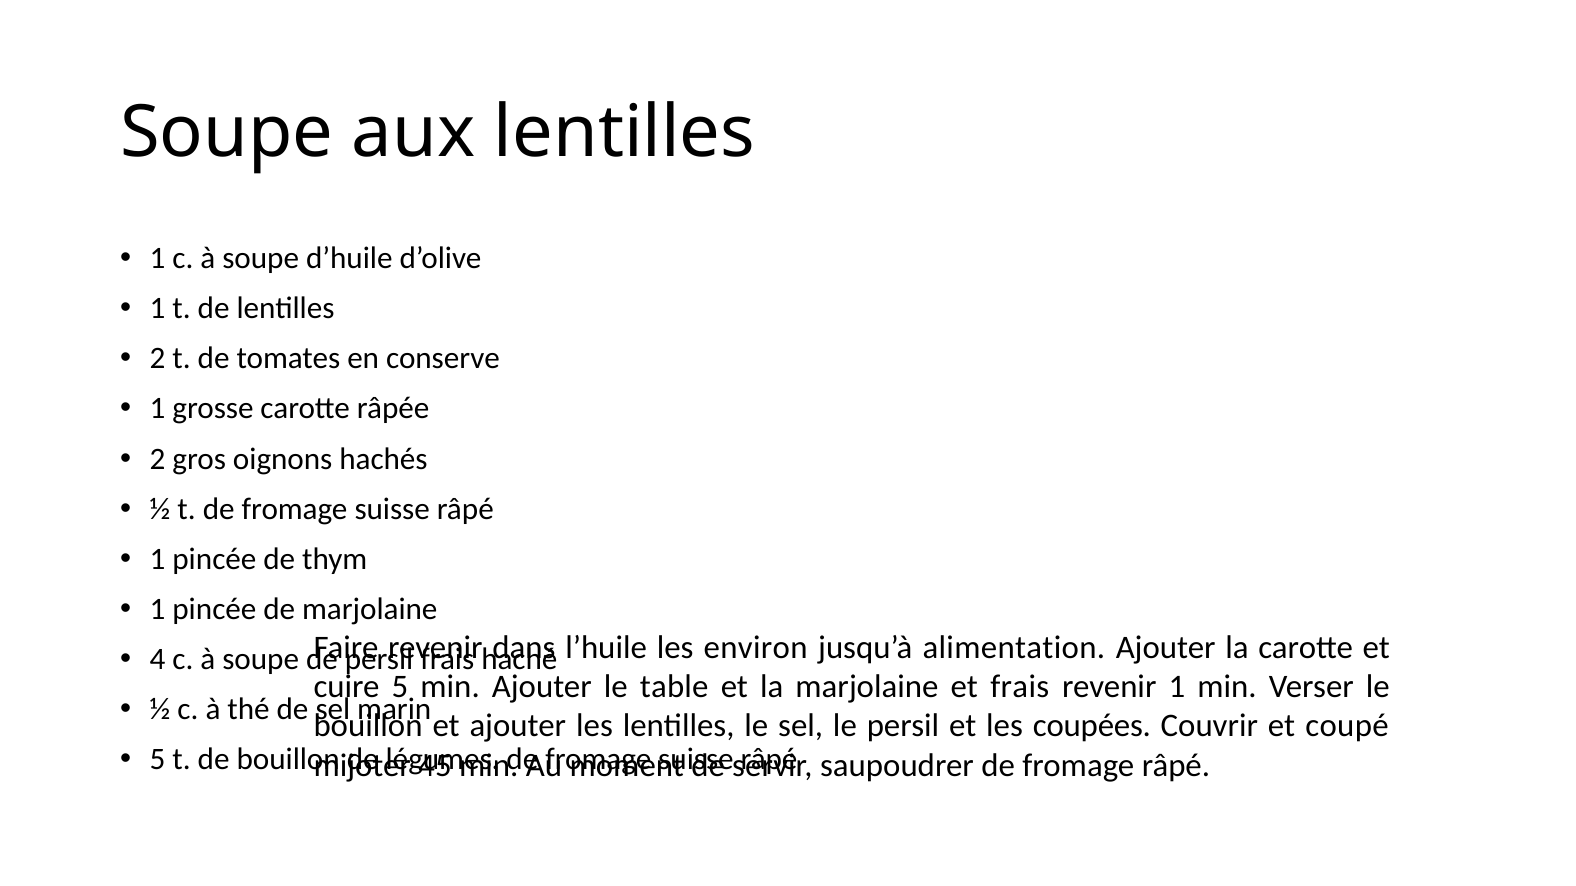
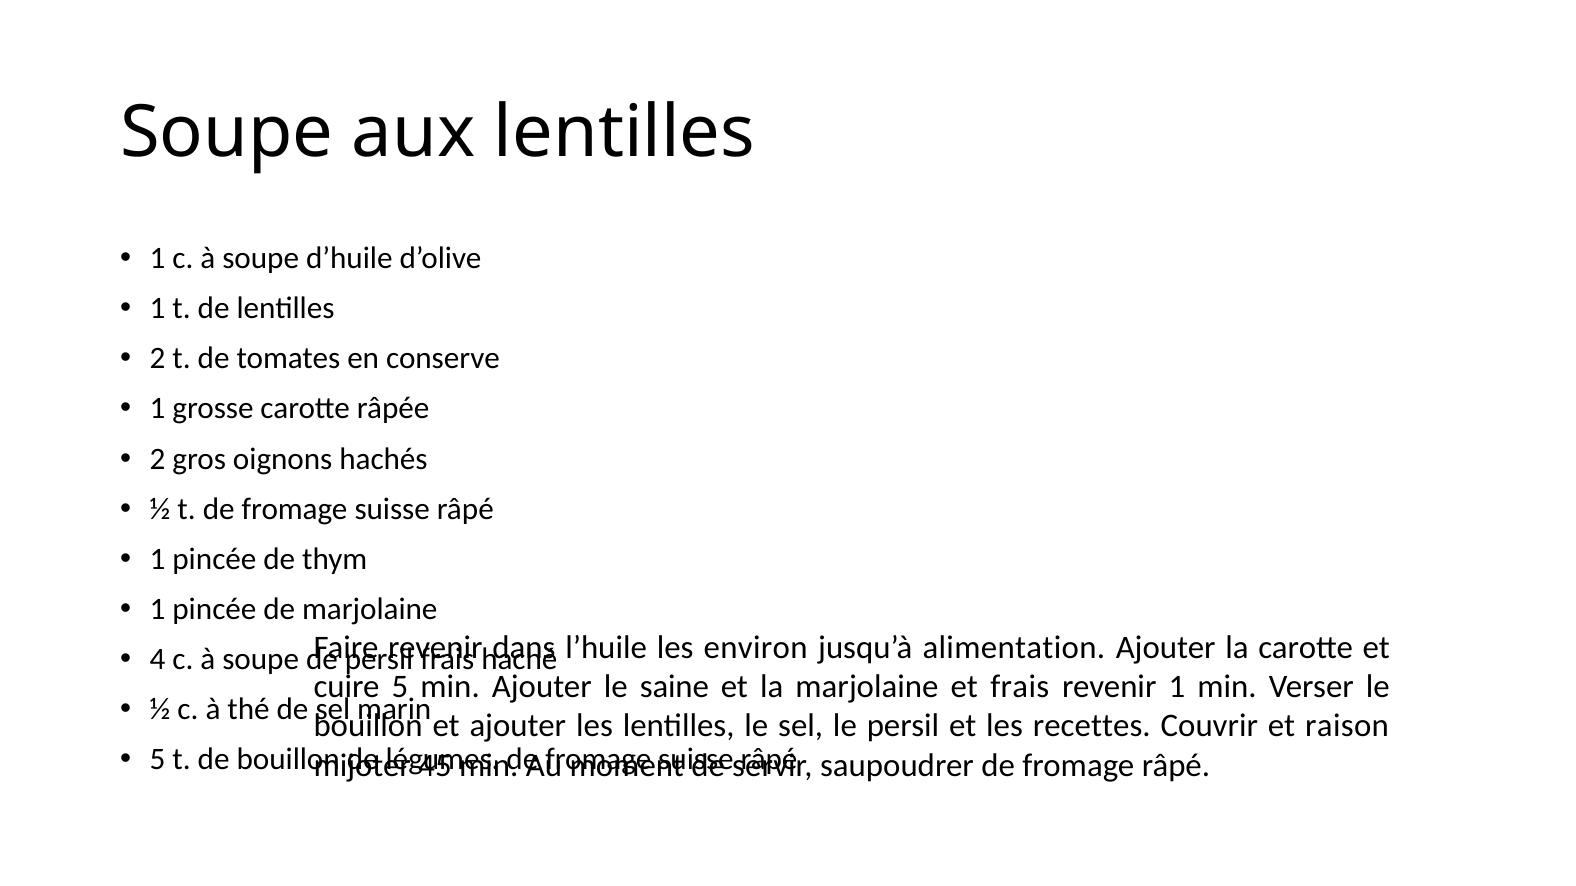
table: table -> saine (674, 687)
coupées: coupées -> recettes (1092, 726)
coupé: coupé -> raison (1347, 726)
